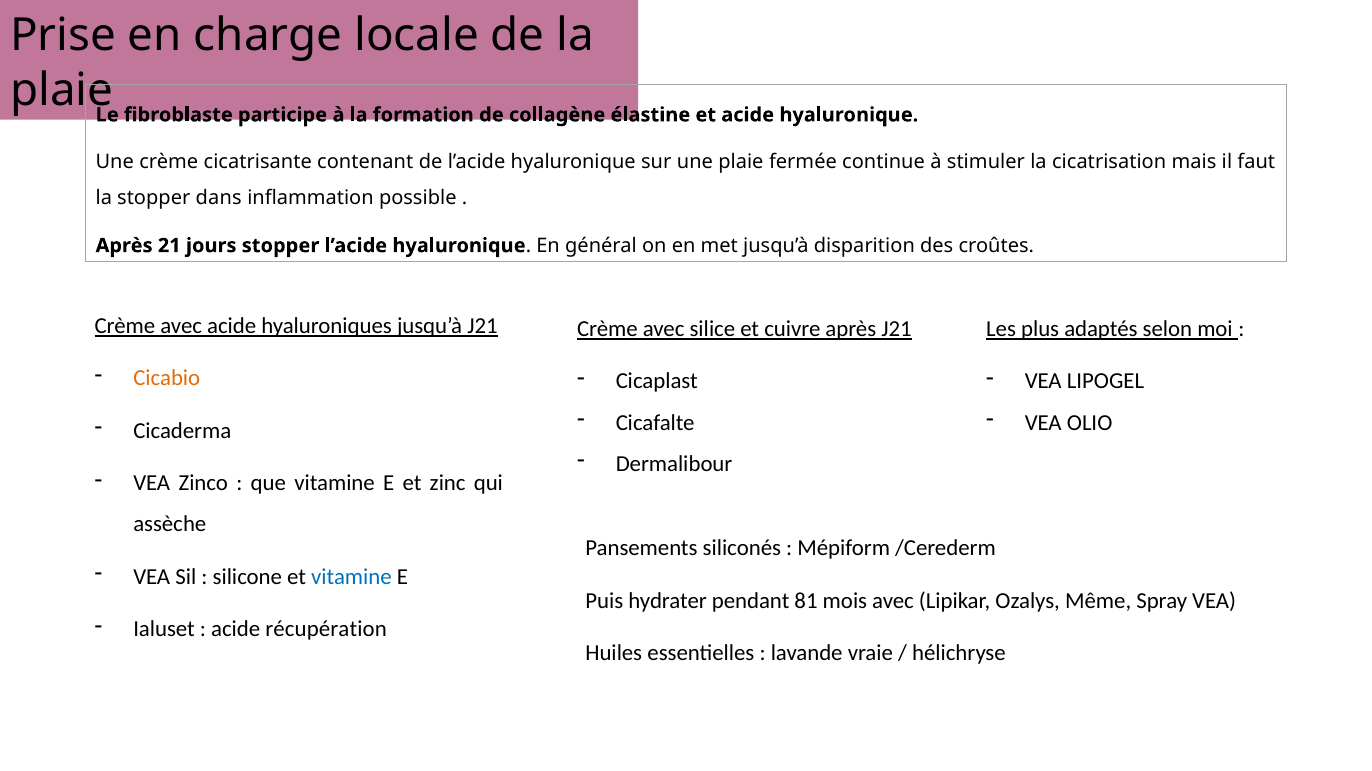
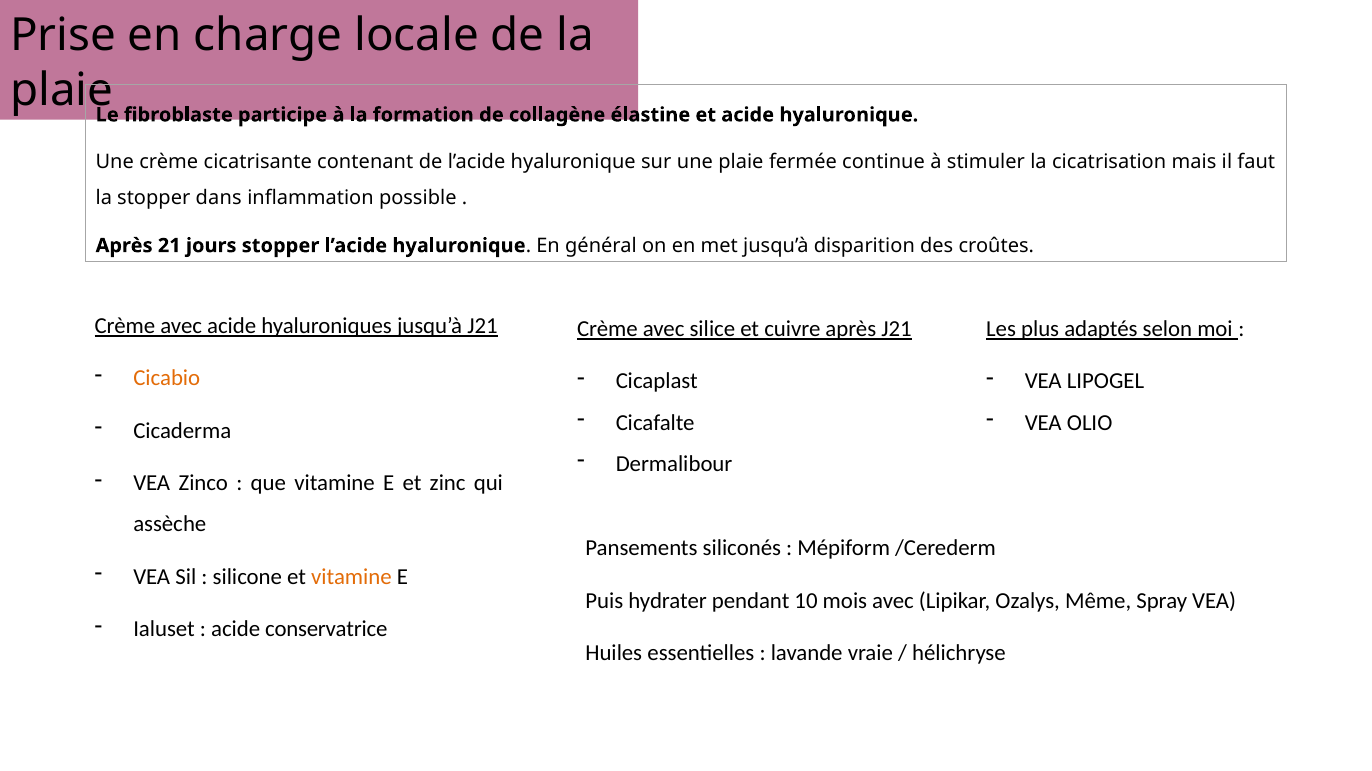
vitamine colour: blue -> orange (351, 577)
81: 81 -> 10 (806, 601)
récupération: récupération -> conservatrice (326, 630)
